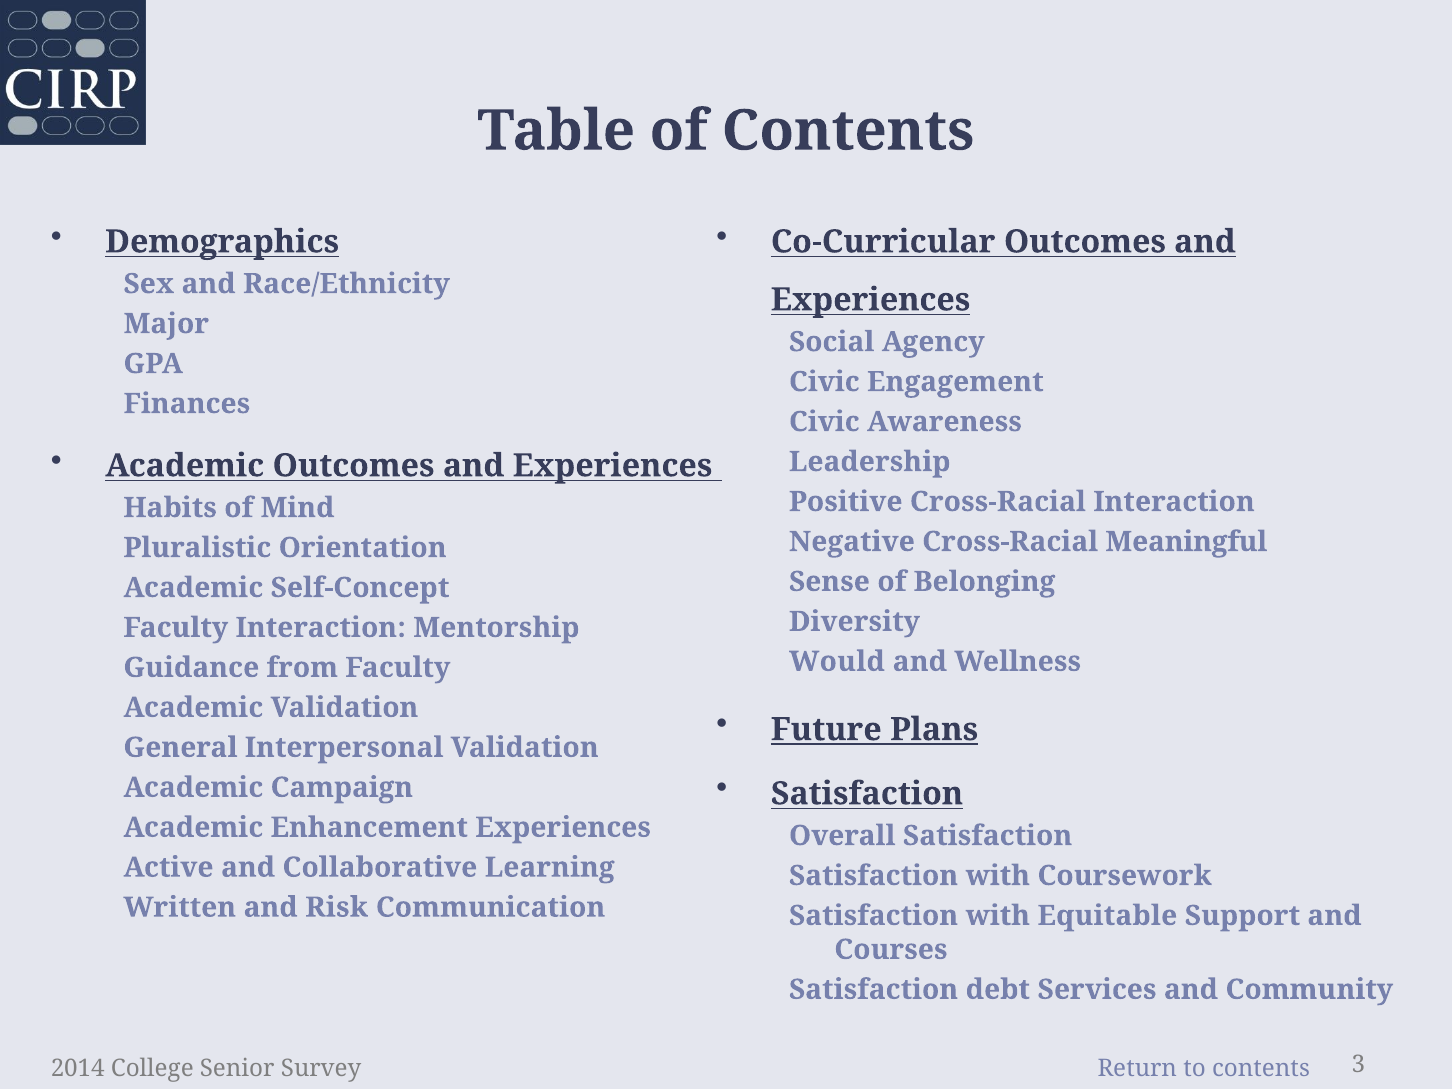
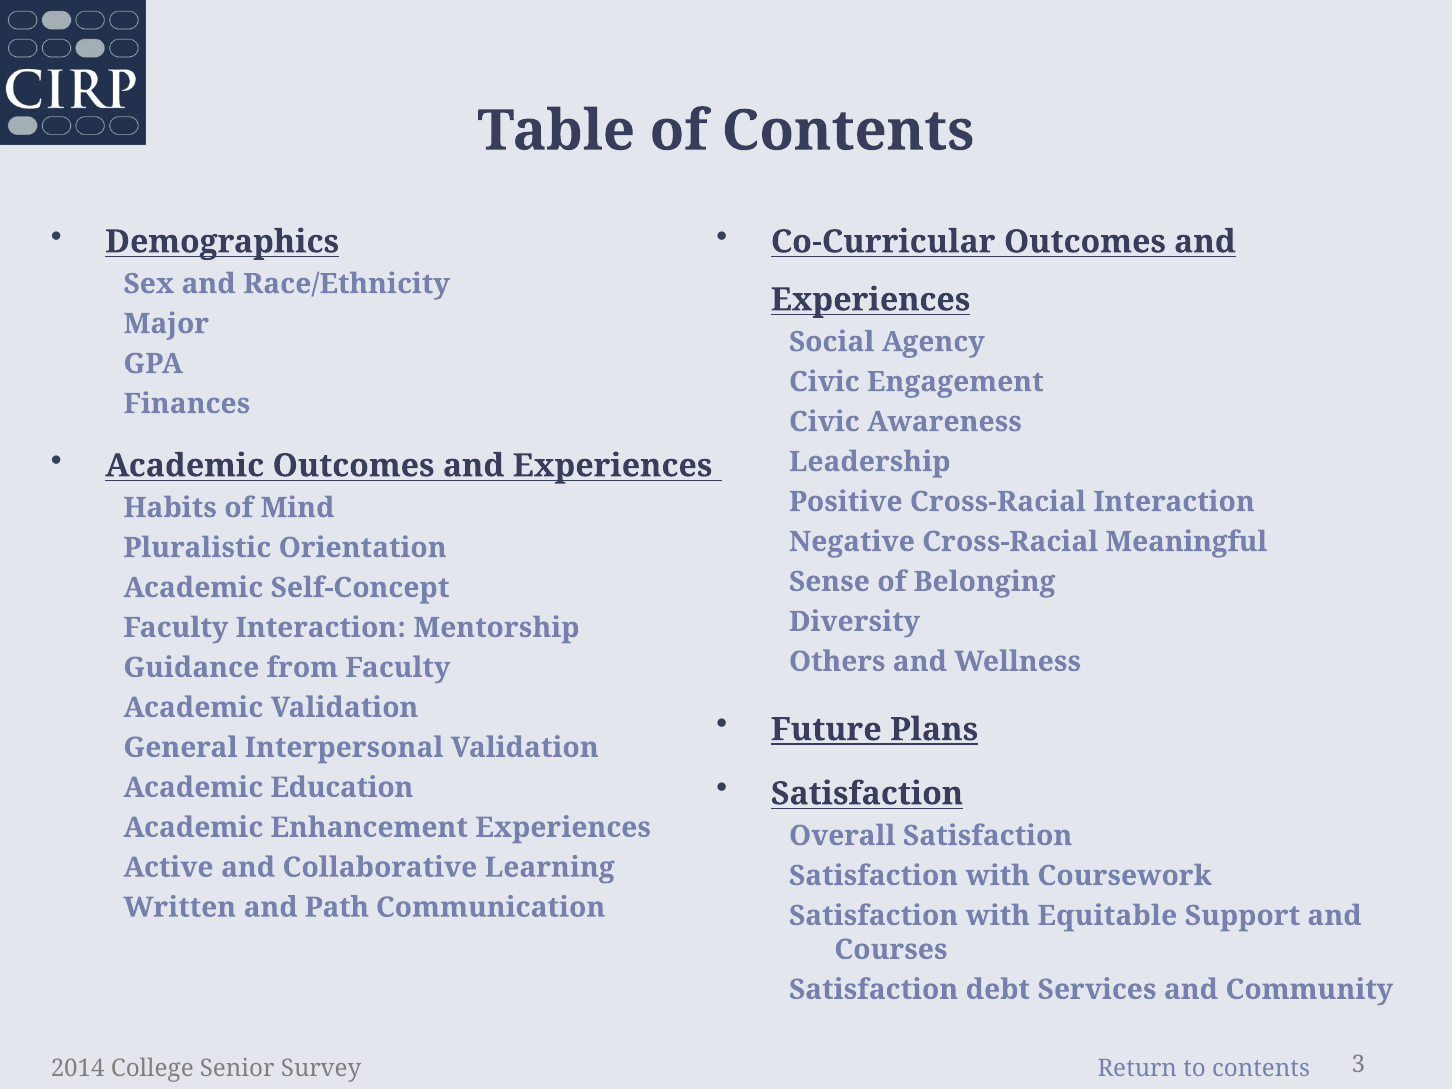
Would: Would -> Others (837, 662)
Campaign: Campaign -> Education (342, 788)
Risk: Risk -> Path (337, 907)
